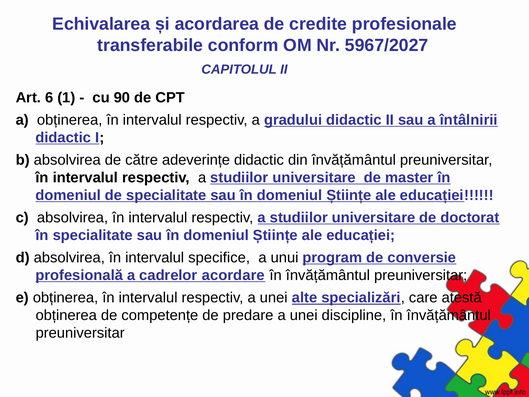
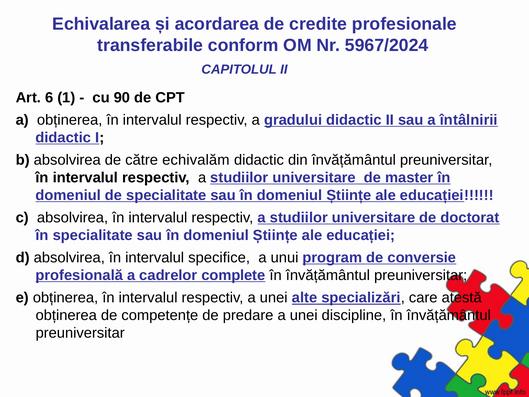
5967/2027: 5967/2027 -> 5967/2024 (387, 45)
adeverințe: adeverințe -> echivalăm (196, 160)
acordare: acordare -> complete (233, 275)
